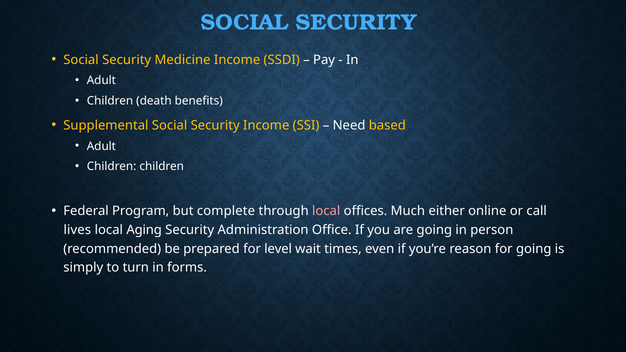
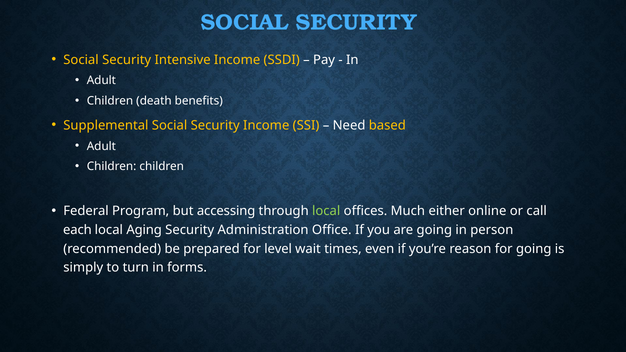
Medicine: Medicine -> Intensive (183, 60)
complete: complete -> accessing (226, 211)
local colour: pink -> light green (326, 211)
lives: lives -> each (77, 230)
